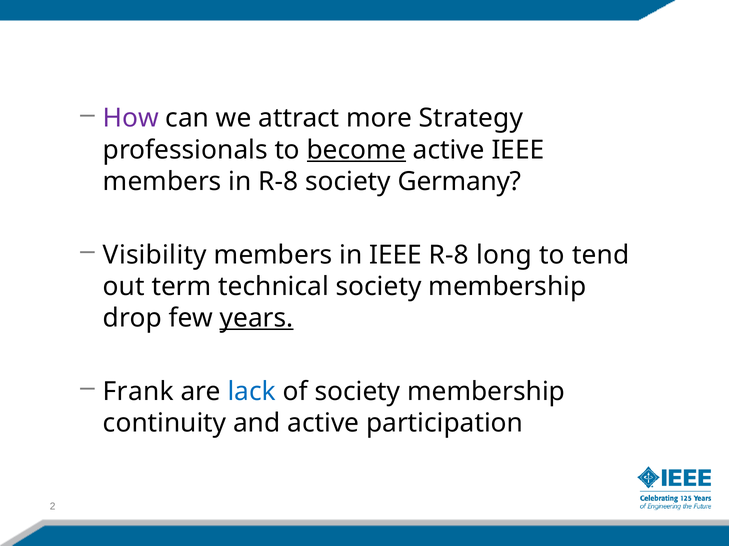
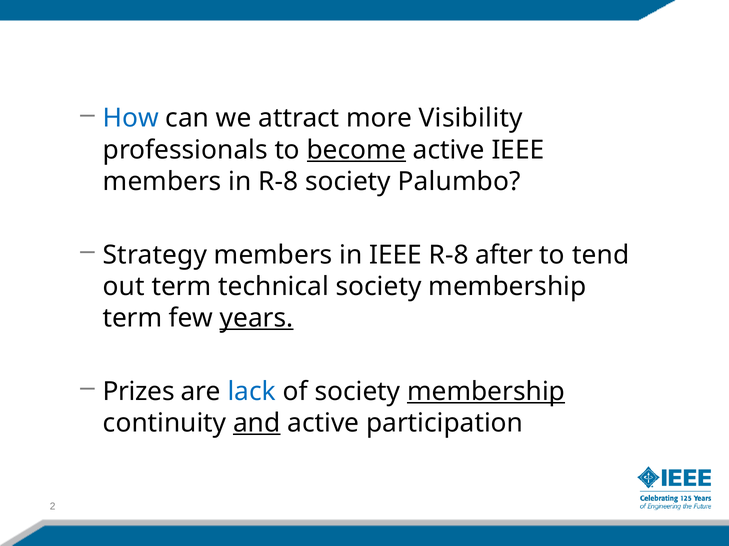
How colour: purple -> blue (131, 118)
Strategy: Strategy -> Visibility (471, 118)
Germany: Germany -> Palumbo (459, 182)
Visibility: Visibility -> Strategy (155, 255)
long: long -> after (504, 255)
drop: drop -> term (133, 318)
Frank: Frank -> Prizes (139, 392)
membership underline: none -> present (486, 392)
and underline: none -> present (257, 424)
